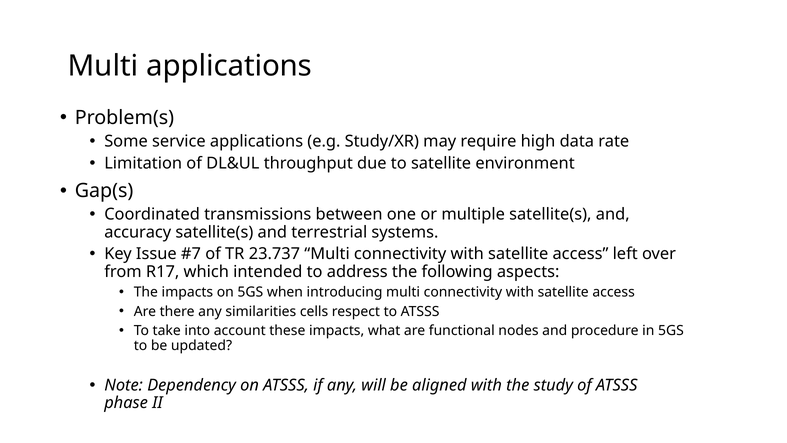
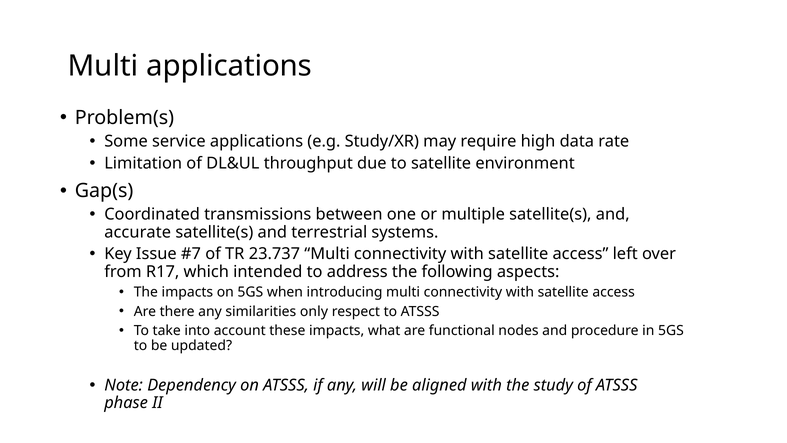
accuracy: accuracy -> accurate (138, 232)
cells: cells -> only (314, 311)
